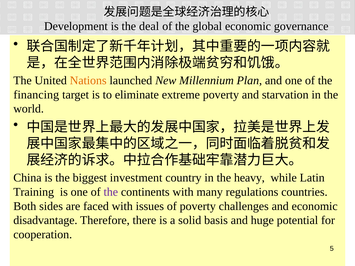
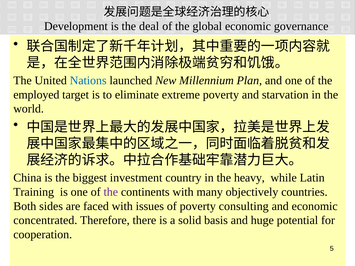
Nations colour: orange -> blue (88, 80)
financing: financing -> employed (36, 95)
regulations: regulations -> objectively (252, 192)
challenges: challenges -> consulting (244, 206)
disadvantage: disadvantage -> concentrated (45, 221)
